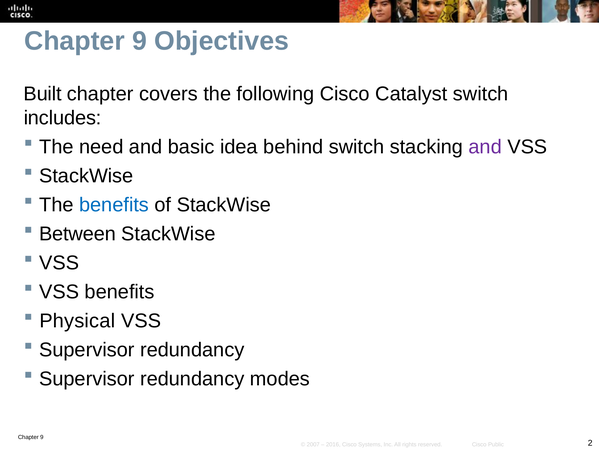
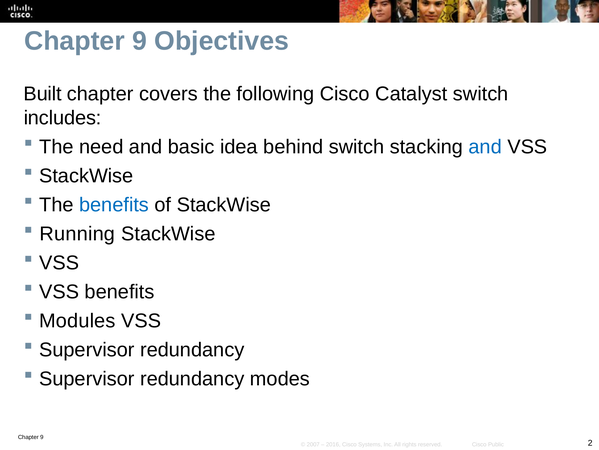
and colour: purple -> blue (485, 147)
Between: Between -> Running (77, 233)
Physical: Physical -> Modules (77, 320)
